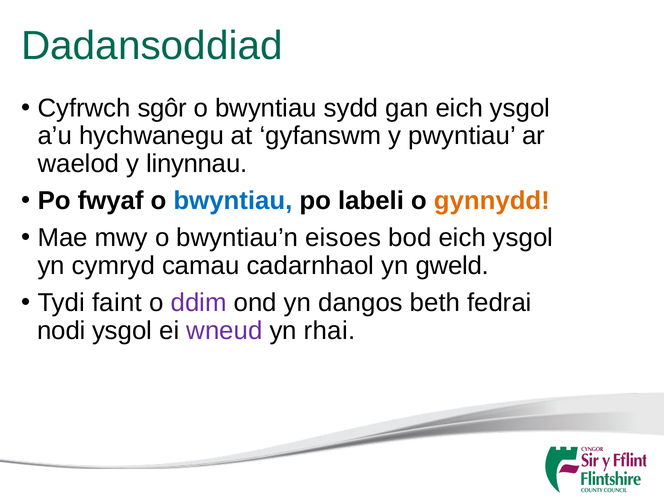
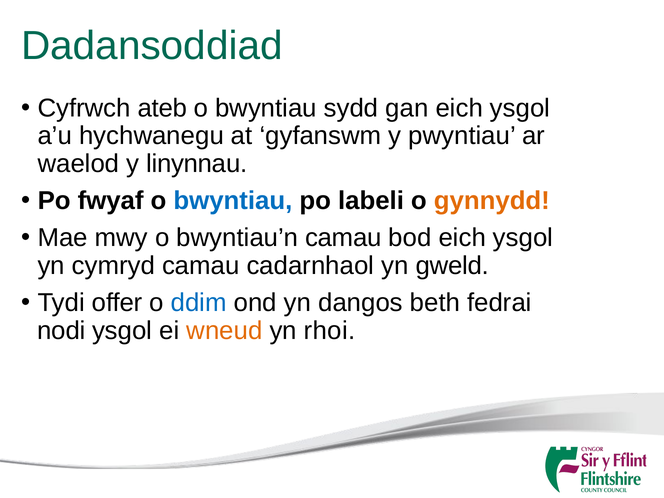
sgôr: sgôr -> ateb (162, 108)
bwyntiau’n eisoes: eisoes -> camau (343, 238)
faint: faint -> offer (117, 303)
ddim colour: purple -> blue (199, 303)
wneud colour: purple -> orange (224, 331)
rhai: rhai -> rhoi (330, 331)
